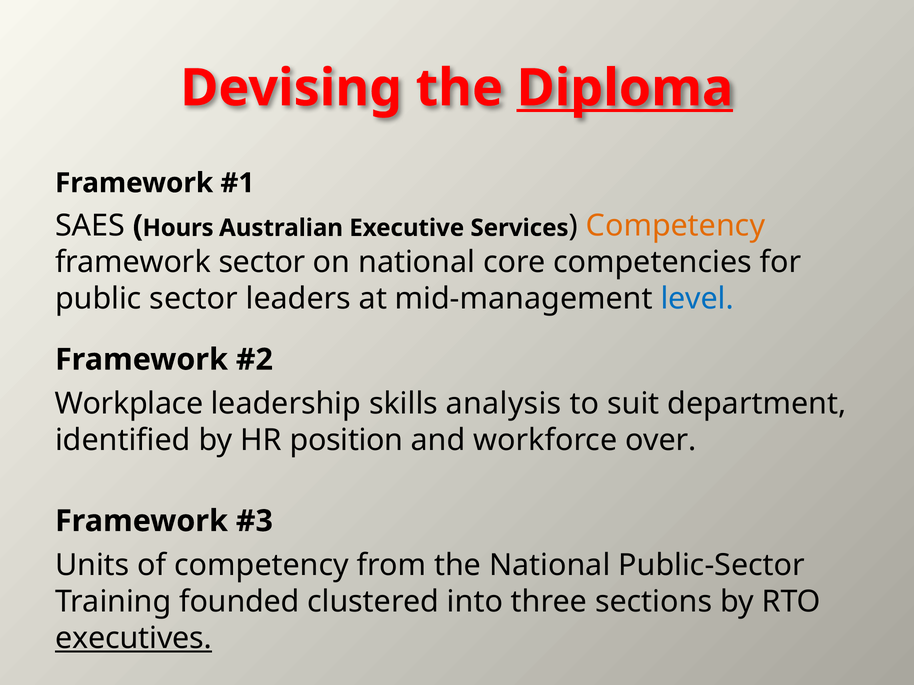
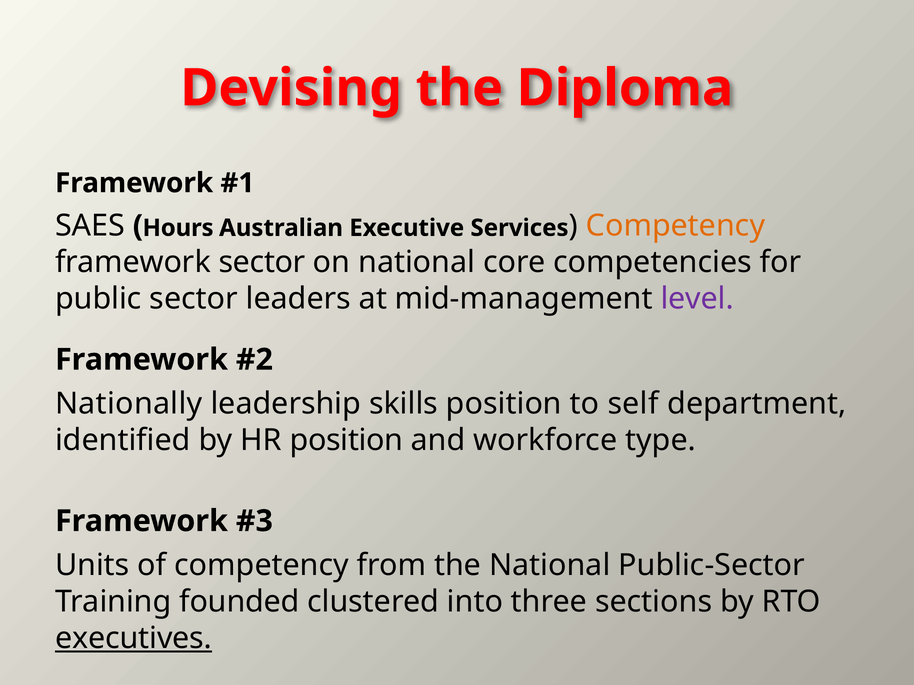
Diploma underline: present -> none (625, 88)
level colour: blue -> purple (697, 299)
Workplace: Workplace -> Nationally (129, 404)
skills analysis: analysis -> position (504, 404)
suit: suit -> self (633, 404)
over: over -> type (661, 441)
